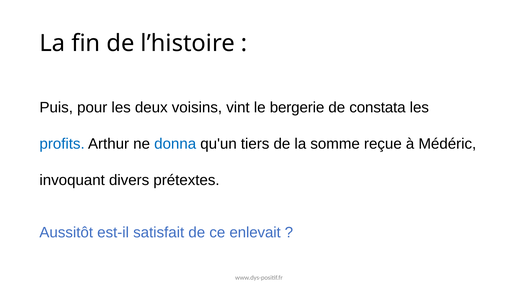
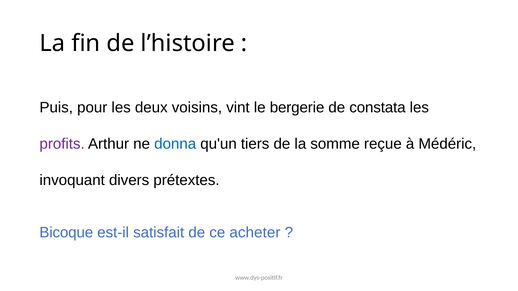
profits colour: blue -> purple (62, 144)
Aussitôt: Aussitôt -> Bicoque (66, 233)
enlevait: enlevait -> acheter (255, 233)
